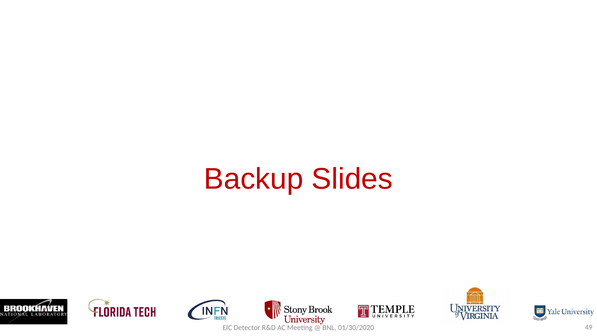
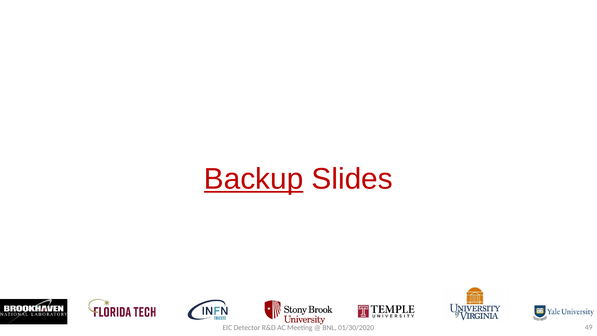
Backup underline: none -> present (254, 179)
